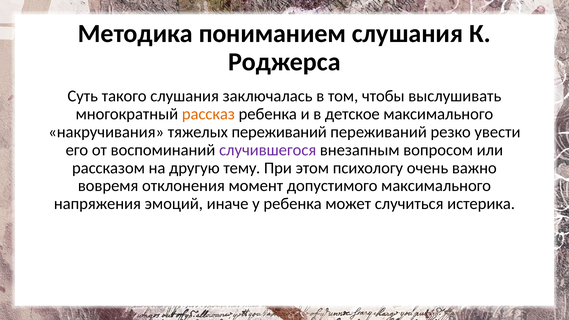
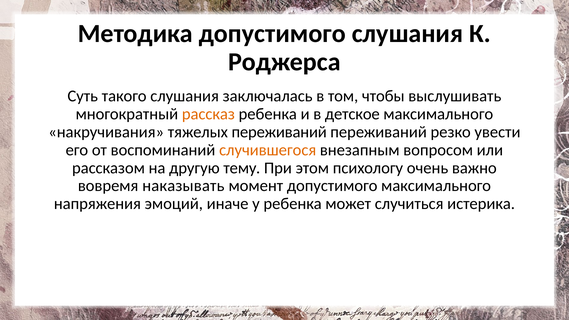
Методика пониманием: пониманием -> допустимого (272, 34)
случившегося colour: purple -> orange (268, 150)
отклонения: отклонения -> наказывать (183, 186)
